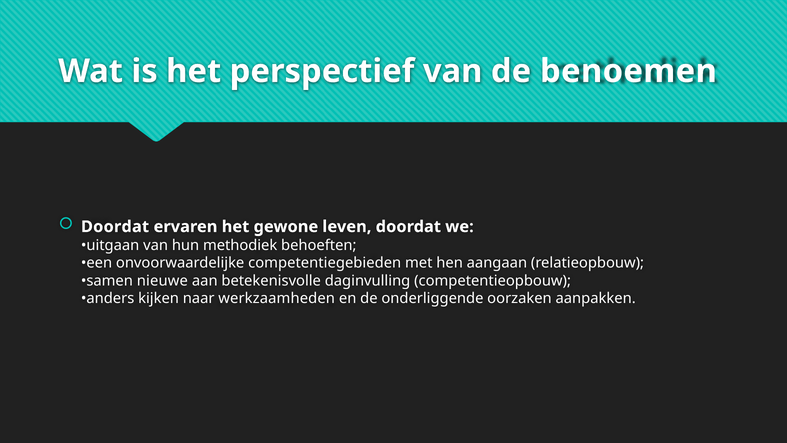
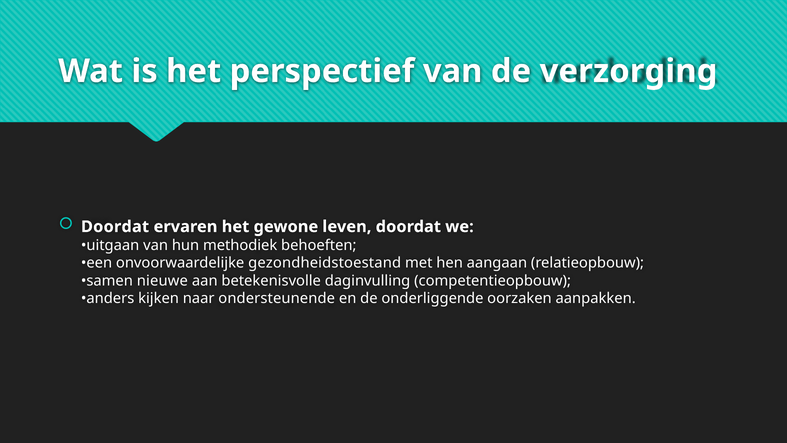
benoemen: benoemen -> verzorging (629, 71)
competentiegebieden: competentiegebieden -> gezondheidstoestand (325, 263)
werkzaamheden: werkzaamheden -> ondersteunende (277, 298)
